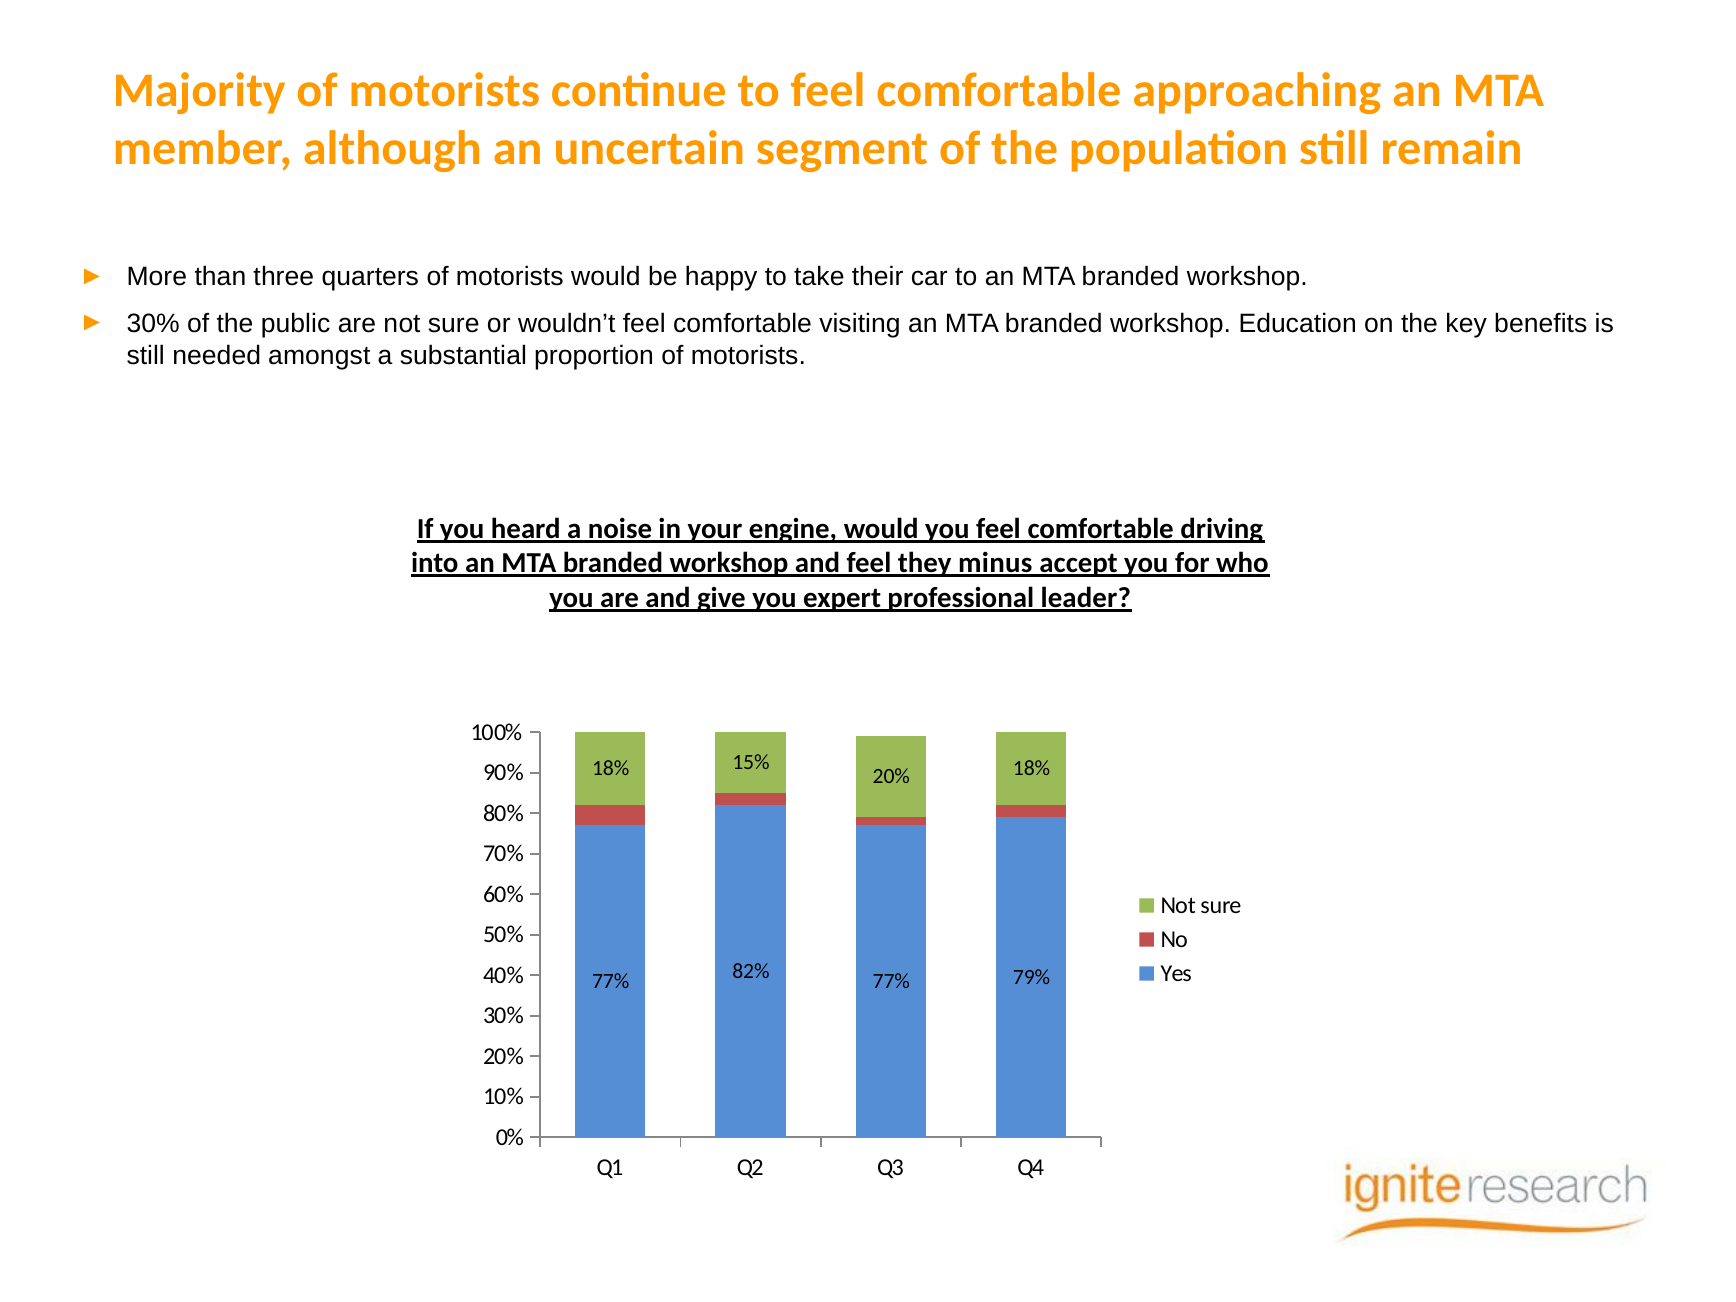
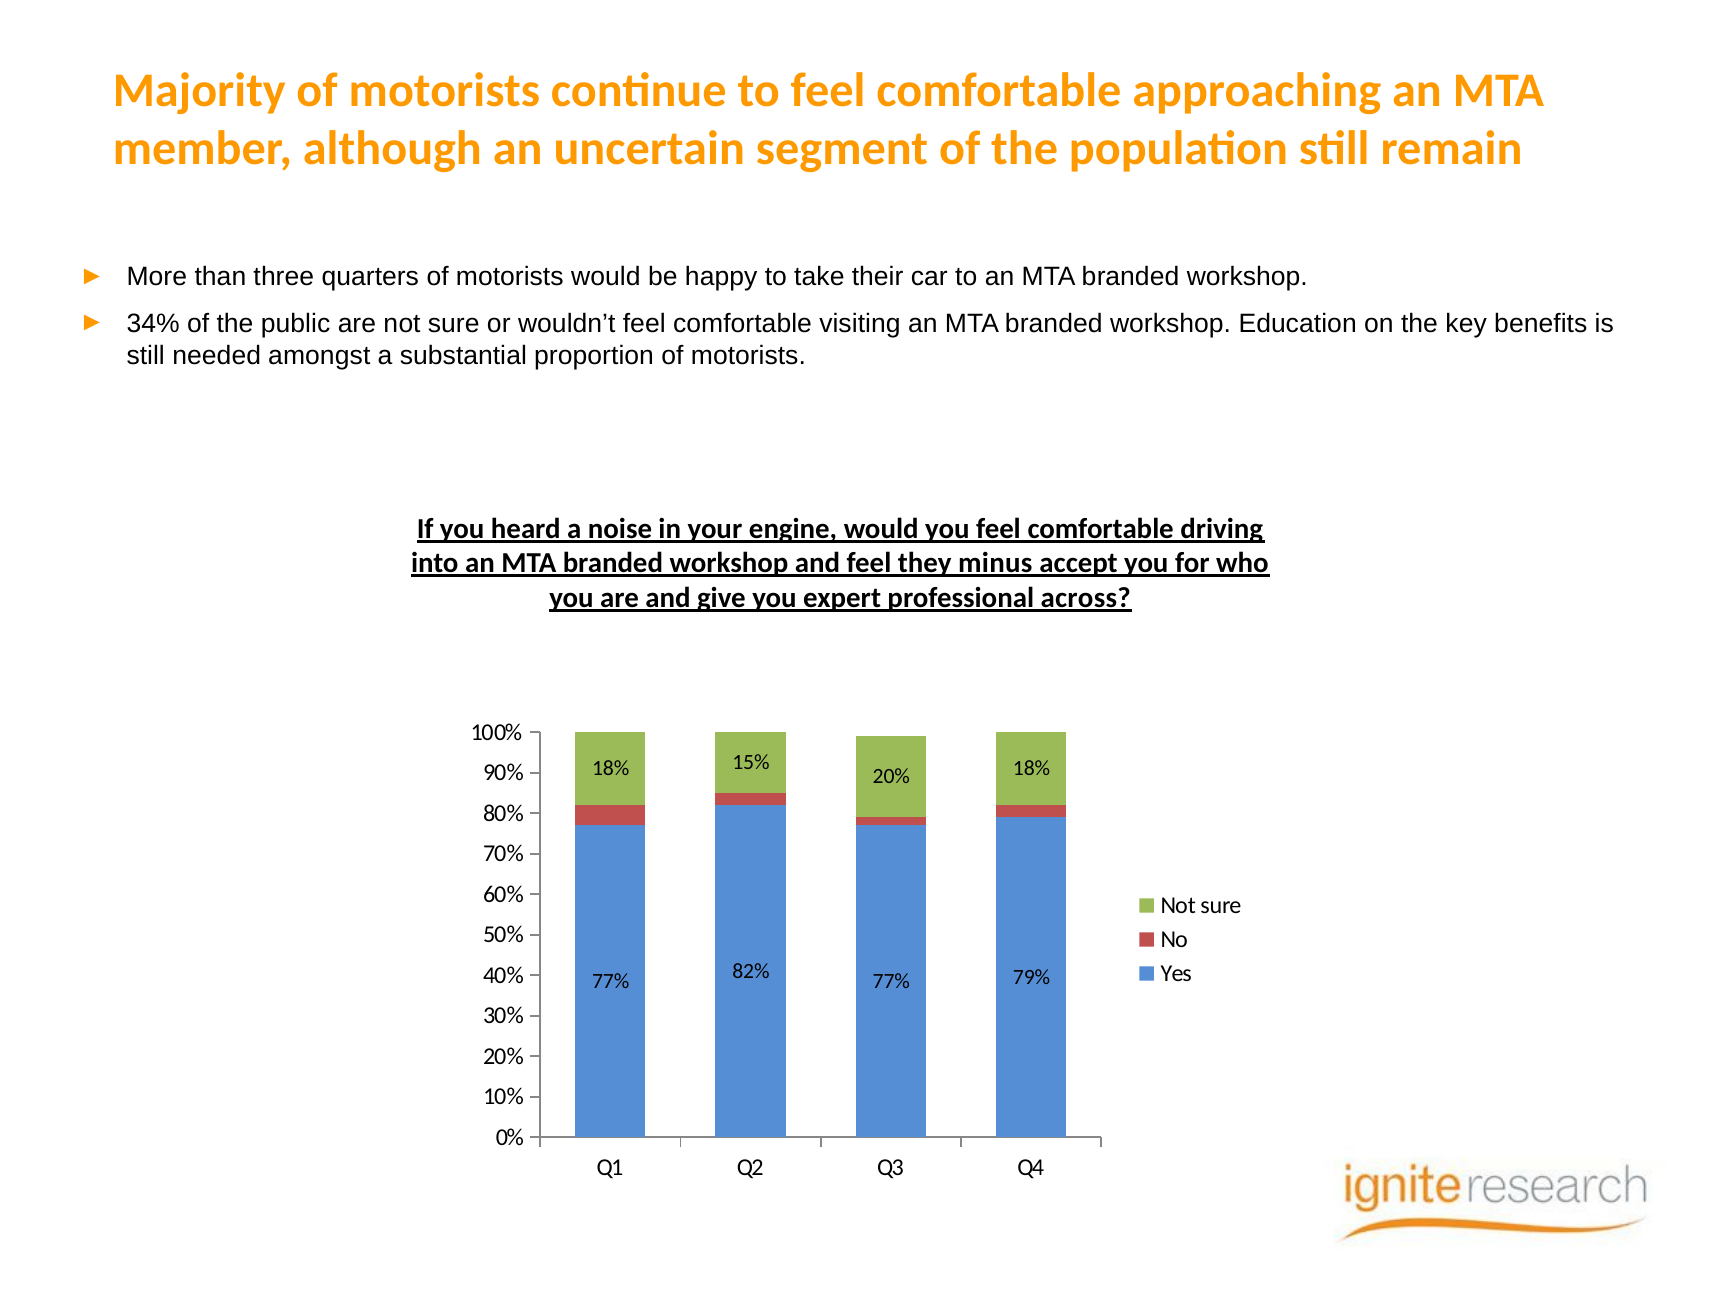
30%: 30% -> 34% (153, 324)
leader: leader -> across (1086, 598)
